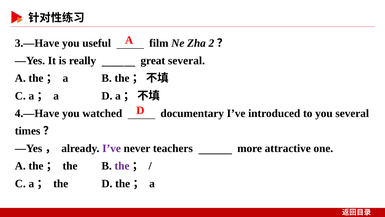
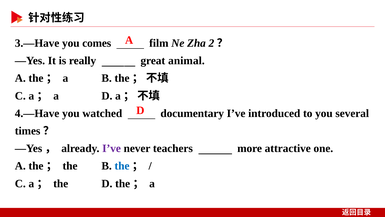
useful: useful -> comes (97, 43)
great several: several -> animal (186, 61)
the colour: purple -> blue (122, 166)
